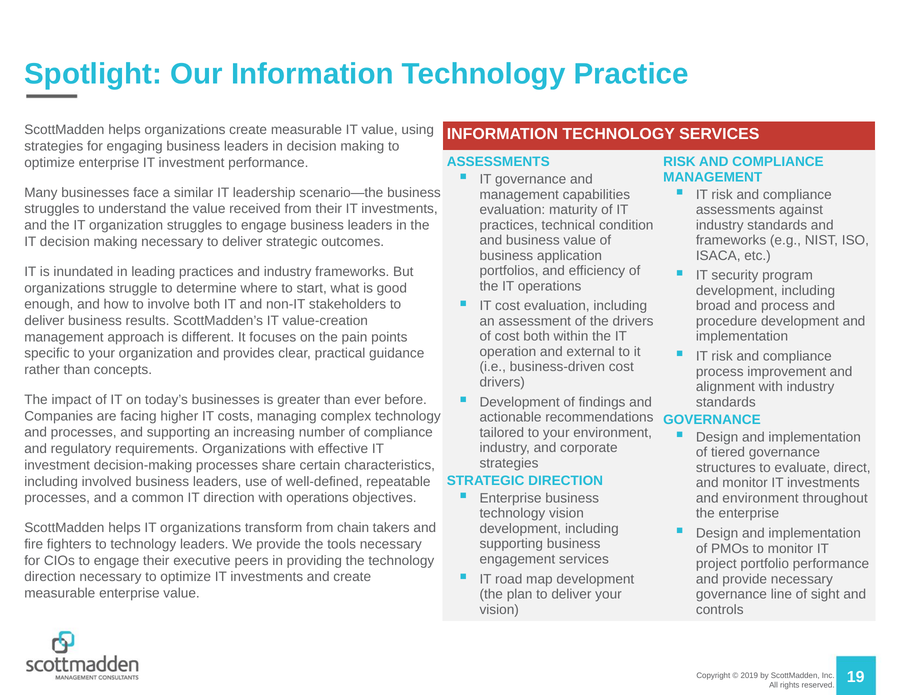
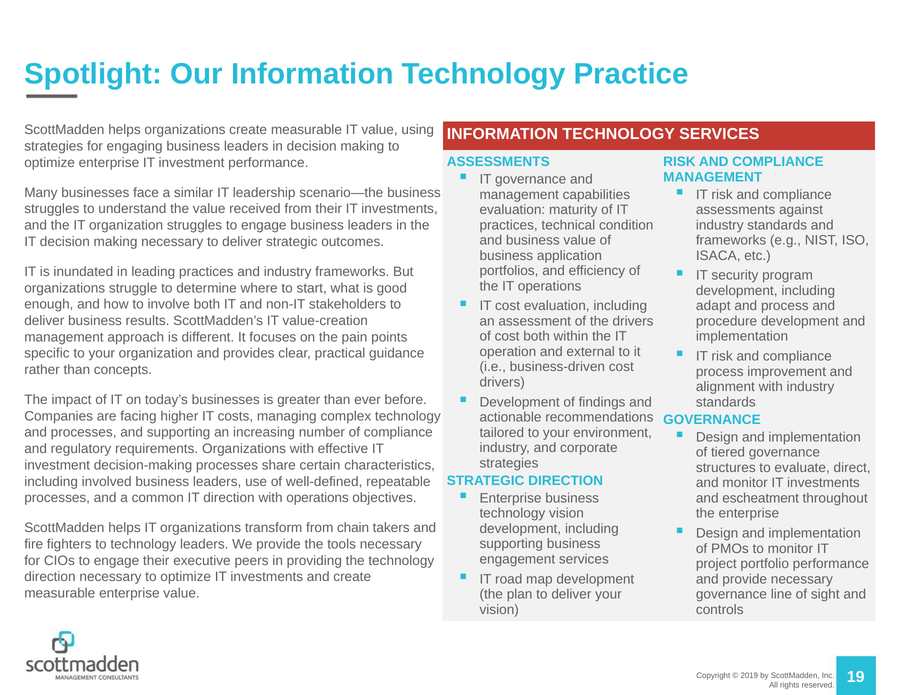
broad: broad -> adapt (713, 306)
and environment: environment -> escheatment (761, 499)
